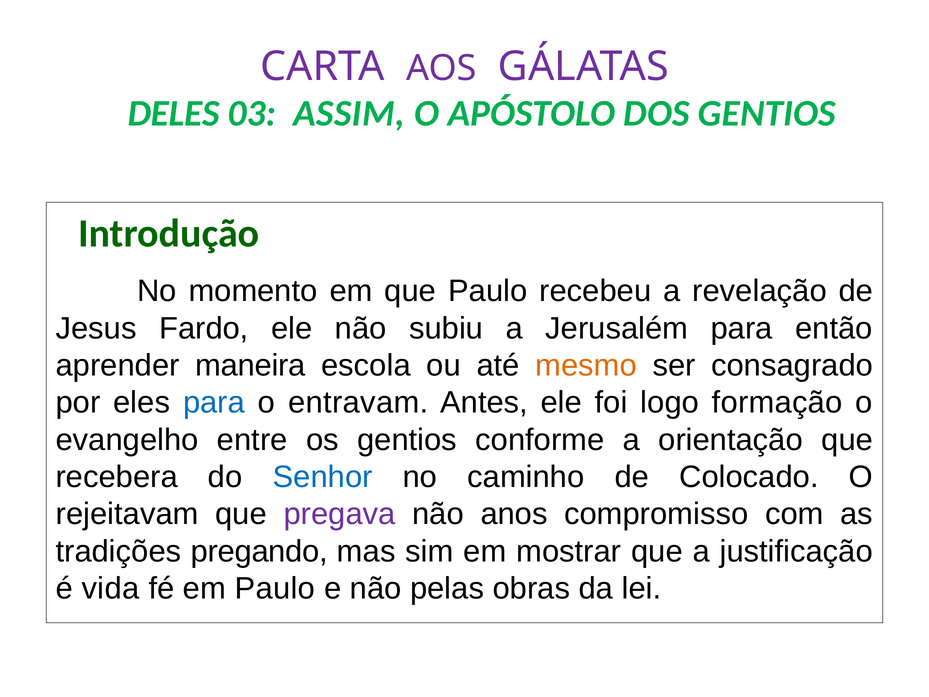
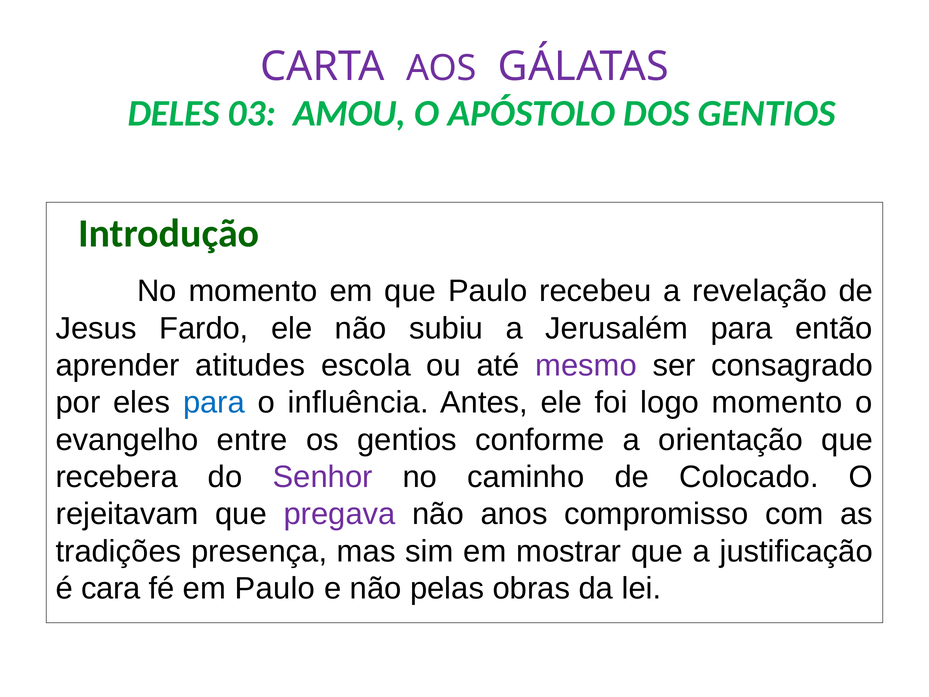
ASSIM: ASSIM -> AMOU (350, 113)
maneira: maneira -> atitudes (250, 365)
mesmo colour: orange -> purple (586, 365)
entravam: entravam -> influência (358, 402)
logo formação: formação -> momento (777, 402)
Senhor colour: blue -> purple (323, 477)
pregando: pregando -> presença (259, 551)
vida: vida -> cara (111, 588)
